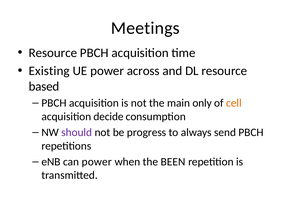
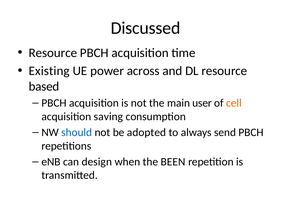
Meetings: Meetings -> Discussed (146, 28)
only: only -> user (202, 103)
decide: decide -> saving (108, 117)
should colour: purple -> blue (77, 133)
progress: progress -> adopted (147, 133)
can power: power -> design (97, 162)
